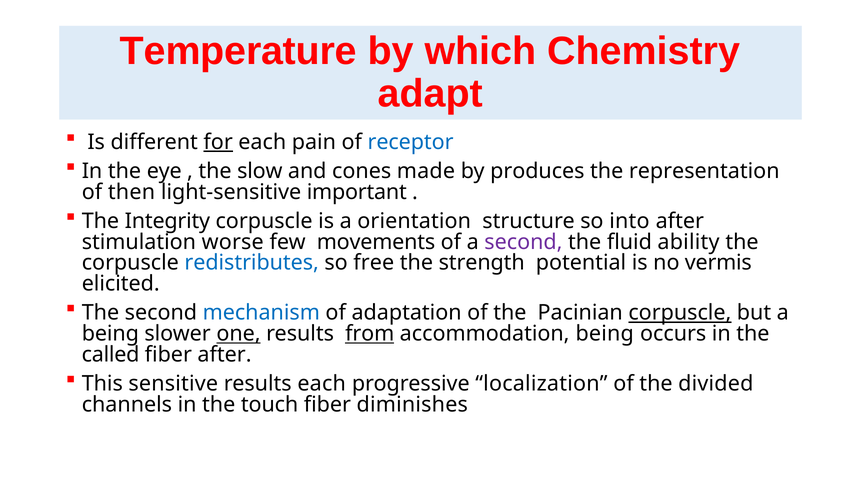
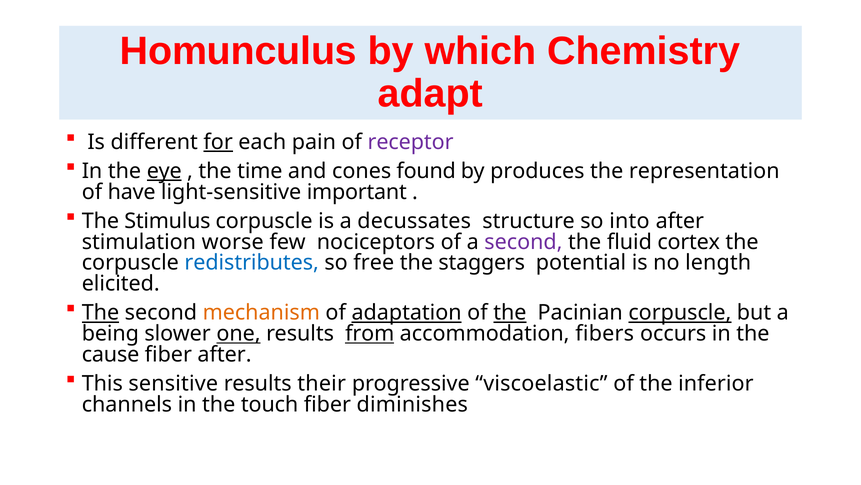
Temperature: Temperature -> Homunculus (238, 51)
receptor colour: blue -> purple (411, 142)
eye underline: none -> present (164, 171)
slow: slow -> time (260, 171)
made: made -> found (426, 171)
then: then -> have (132, 192)
Integrity: Integrity -> Stimulus (167, 221)
orientation: orientation -> decussates (414, 221)
movements: movements -> nociceptors (376, 242)
ability: ability -> cortex (689, 242)
strength: strength -> staggers (482, 263)
vermis: vermis -> length (718, 263)
The underline: none -> present (100, 312)
mechanism colour: blue -> orange (261, 312)
adaptation underline: none -> present (407, 312)
the underline: none -> present (510, 312)
accommodation being: being -> fibers (605, 333)
called: called -> cause (111, 354)
results each: each -> their (322, 383)
localization: localization -> viscoelastic (541, 383)
divided: divided -> inferior (716, 383)
